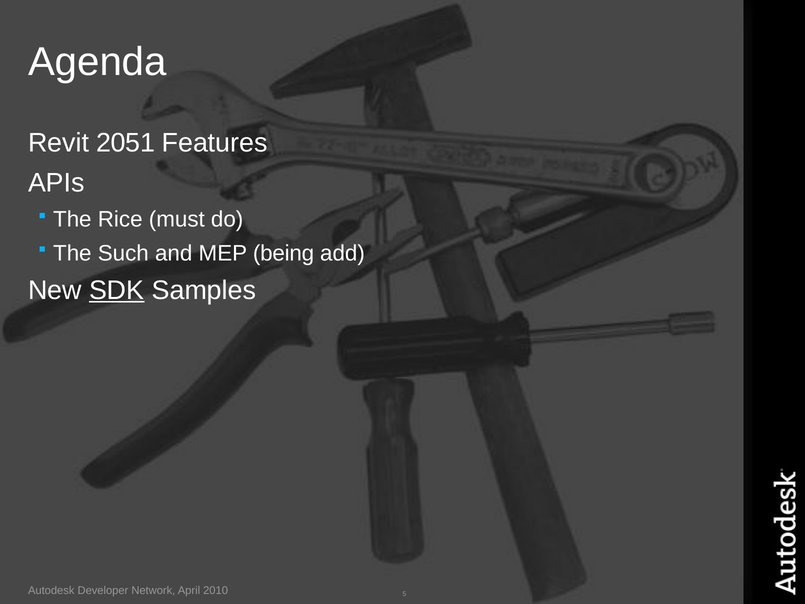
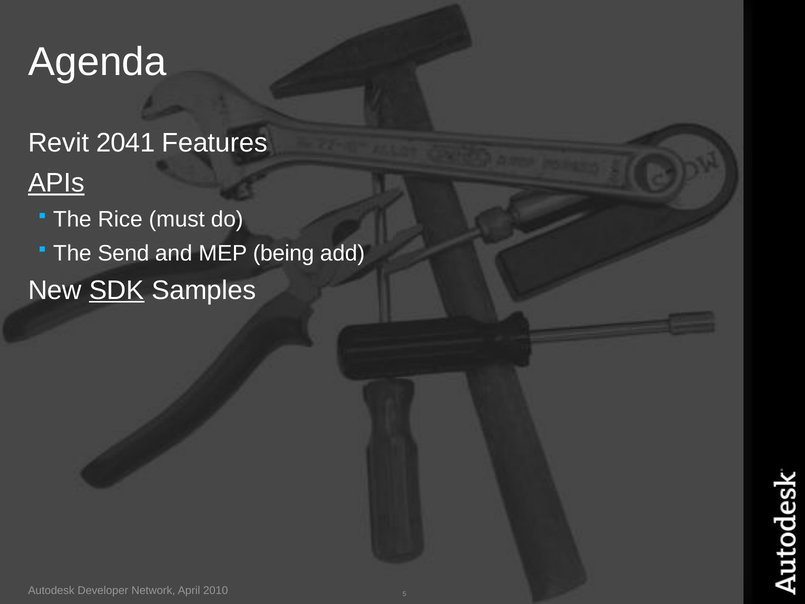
2051: 2051 -> 2041 (126, 143)
APIs underline: none -> present (56, 183)
Such: Such -> Send (123, 253)
